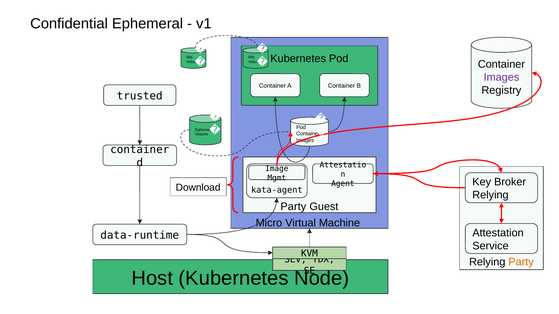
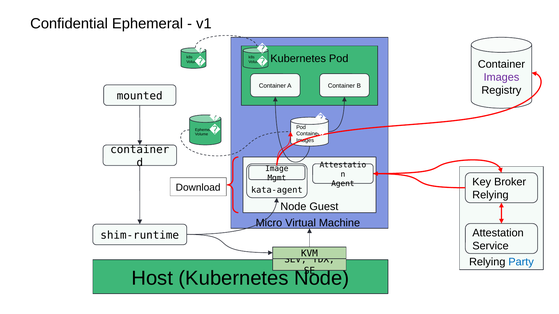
trusted: trusted -> mounted (140, 96)
Party: Party -> Node (293, 207)
data-runtime: data-runtime -> shim-runtime (140, 236)
Party colour: orange -> blue (521, 262)
